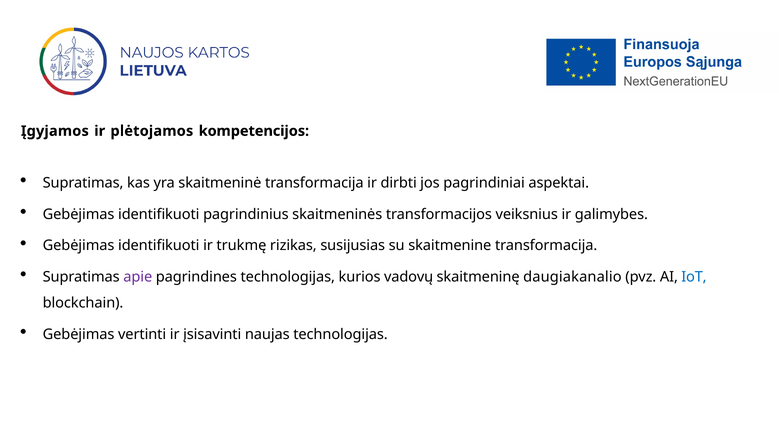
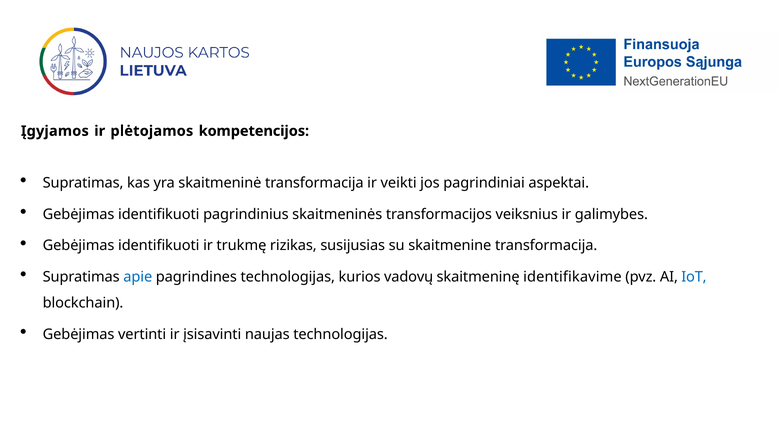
dirbti: dirbti -> veikti (399, 183)
apie colour: purple -> blue (138, 277)
daugiakanalio: daugiakanalio -> identifikavime (572, 277)
